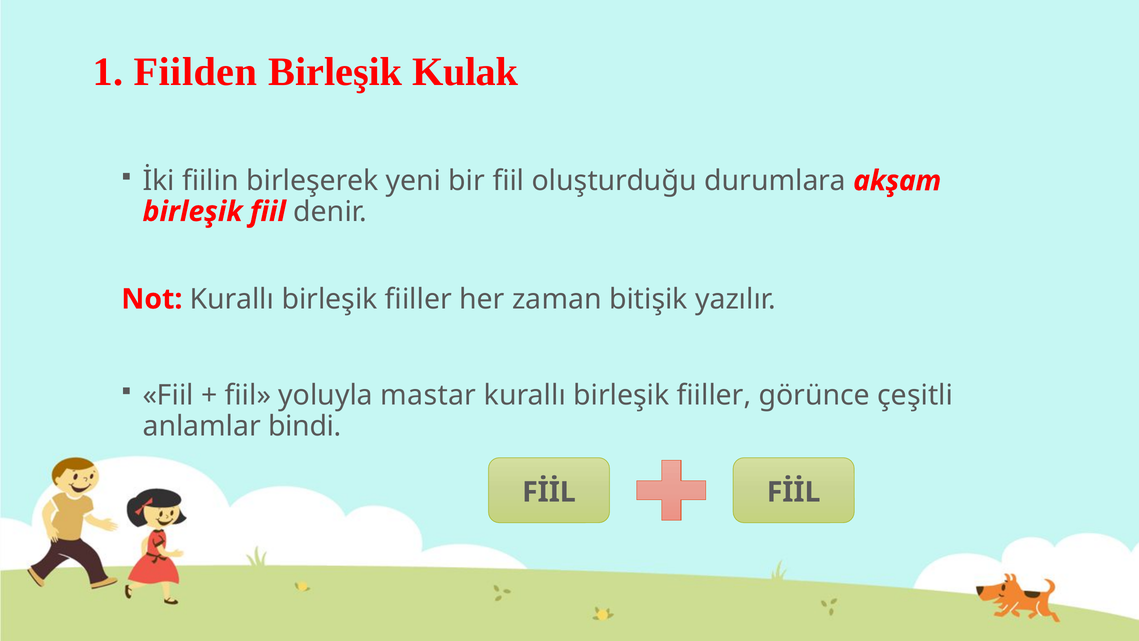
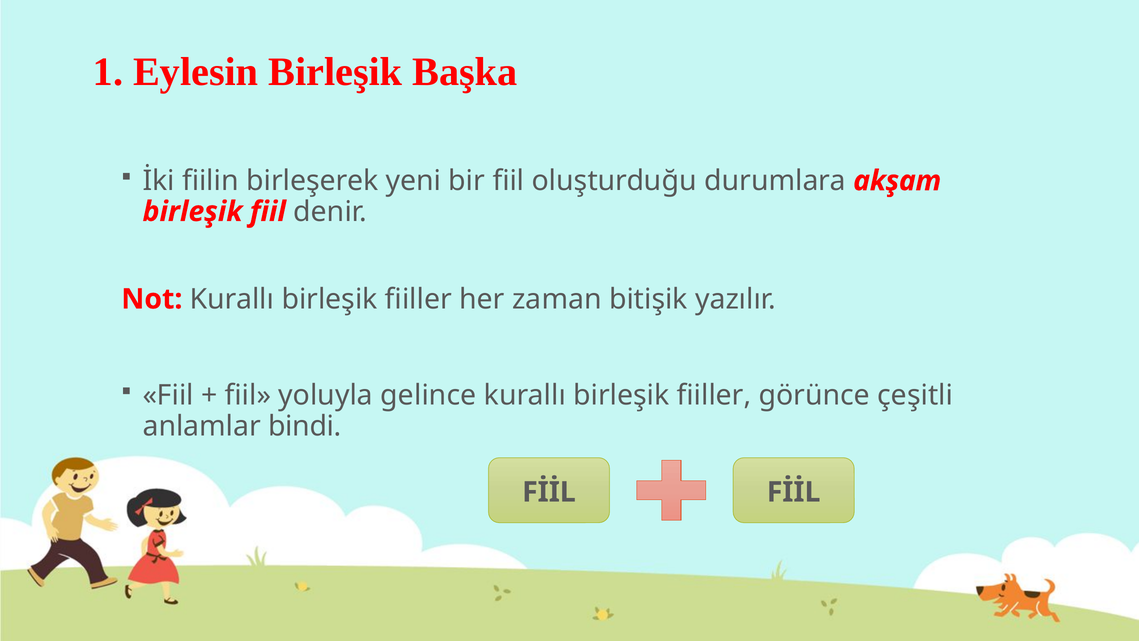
Fiilden: Fiilden -> Eylesin (196, 72)
Kulak: Kulak -> Başka (465, 72)
mastar: mastar -> gelince (428, 395)
